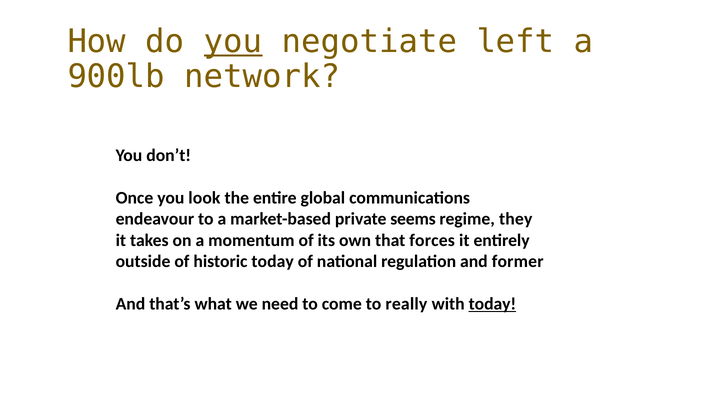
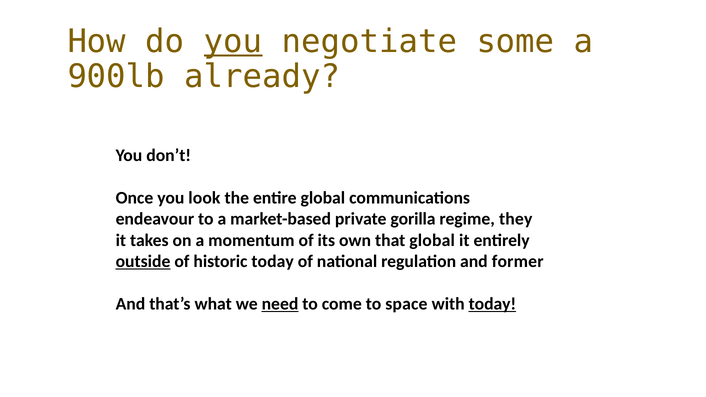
left: left -> some (515, 42)
network: network -> already (262, 77)
seems: seems -> gorilla (413, 219)
that forces: forces -> global (432, 240)
outside underline: none -> present (143, 262)
need underline: none -> present (280, 304)
really: really -> space (406, 304)
